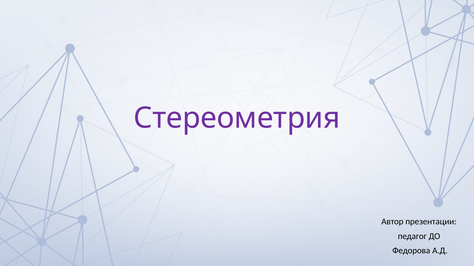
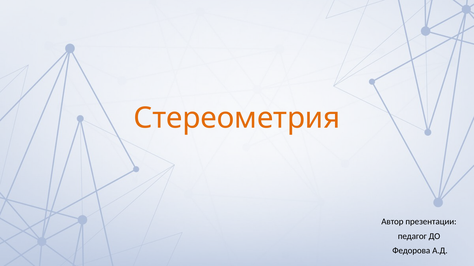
Стереометрия colour: purple -> orange (237, 118)
